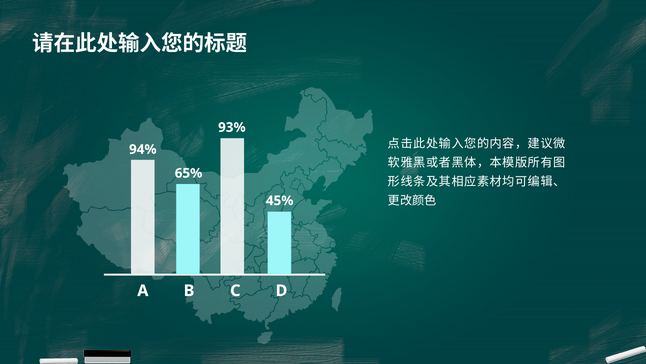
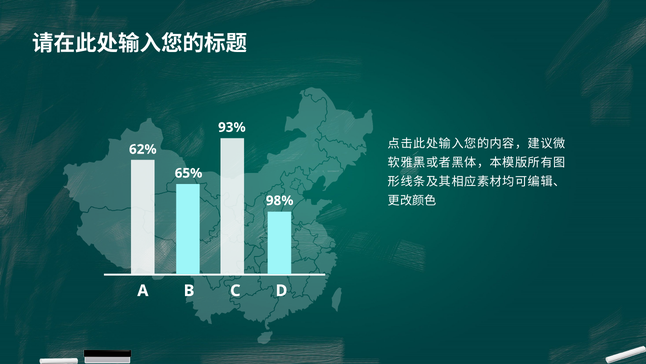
94%: 94% -> 62% (143, 149)
45%: 45% -> 98% (280, 200)
